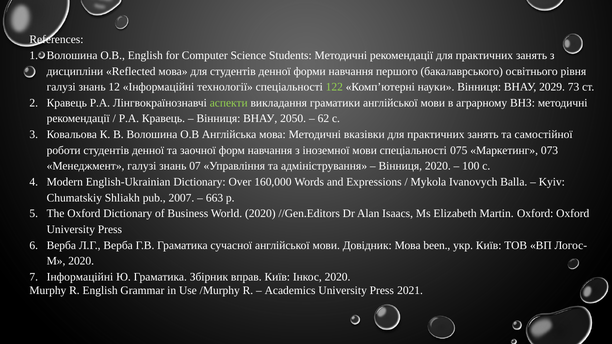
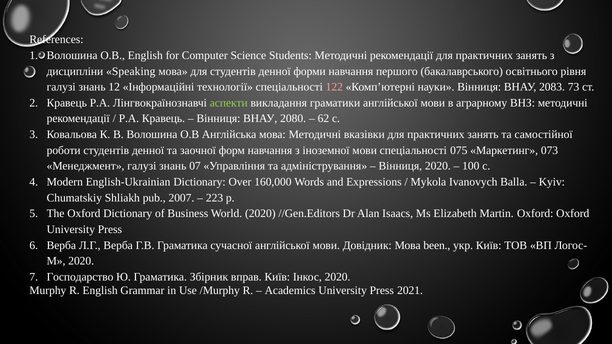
Reflected: Reflected -> Speaking (131, 71)
122 colour: light green -> pink (334, 87)
2029: 2029 -> 2083 (552, 87)
2050: 2050 -> 2080 (293, 119)
663: 663 -> 223 (215, 198)
Інформаційні: Інформаційні -> Господарство (80, 277)
